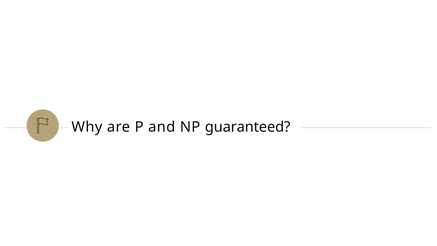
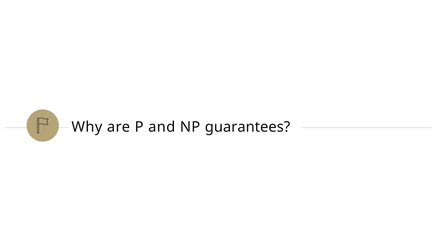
guaranteed: guaranteed -> guarantees (248, 127)
